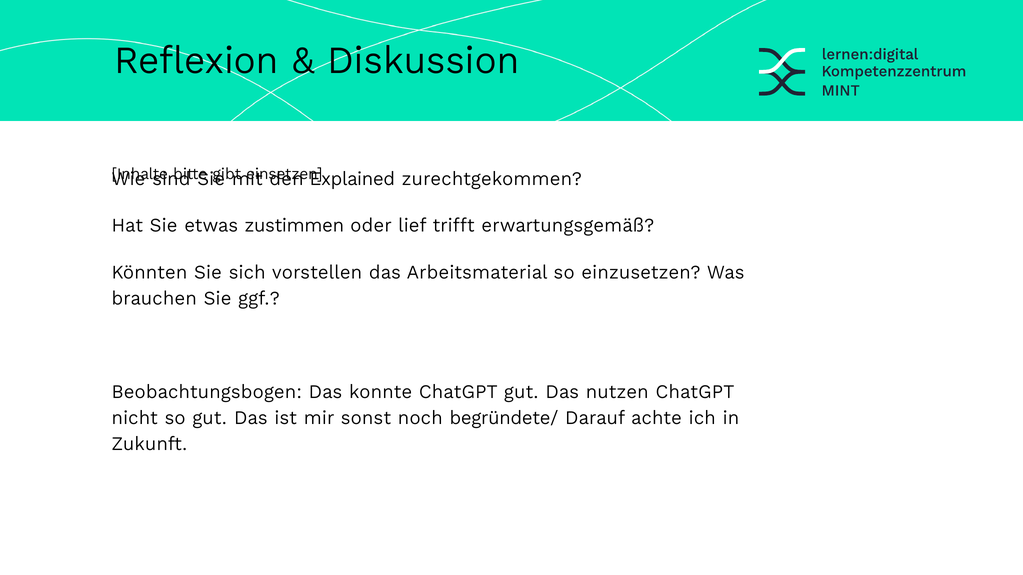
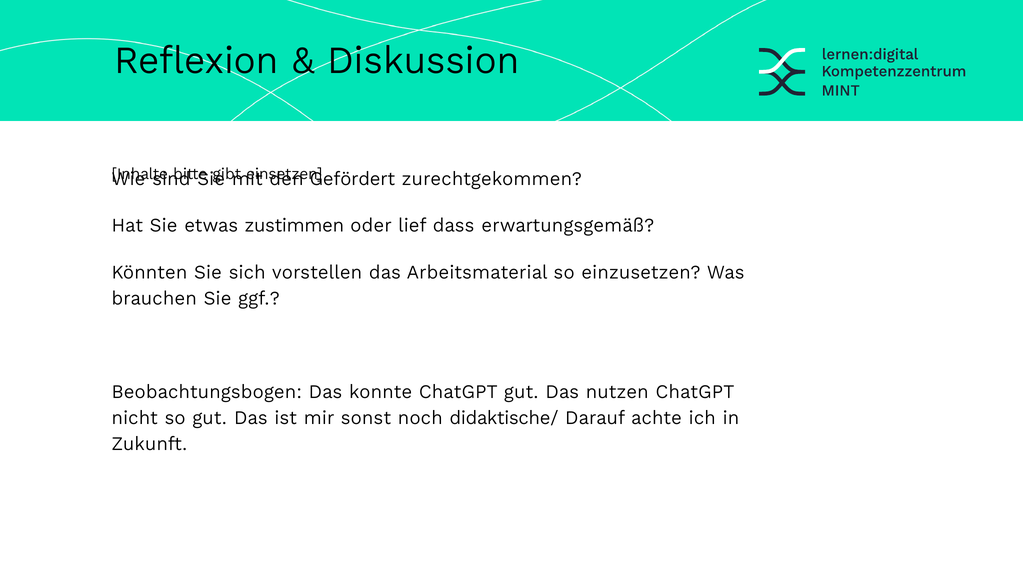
Explained: Explained -> Gefördert (352, 179)
trifft: trifft -> dass (454, 226)
begründete/: begründete/ -> didaktische/ (504, 418)
